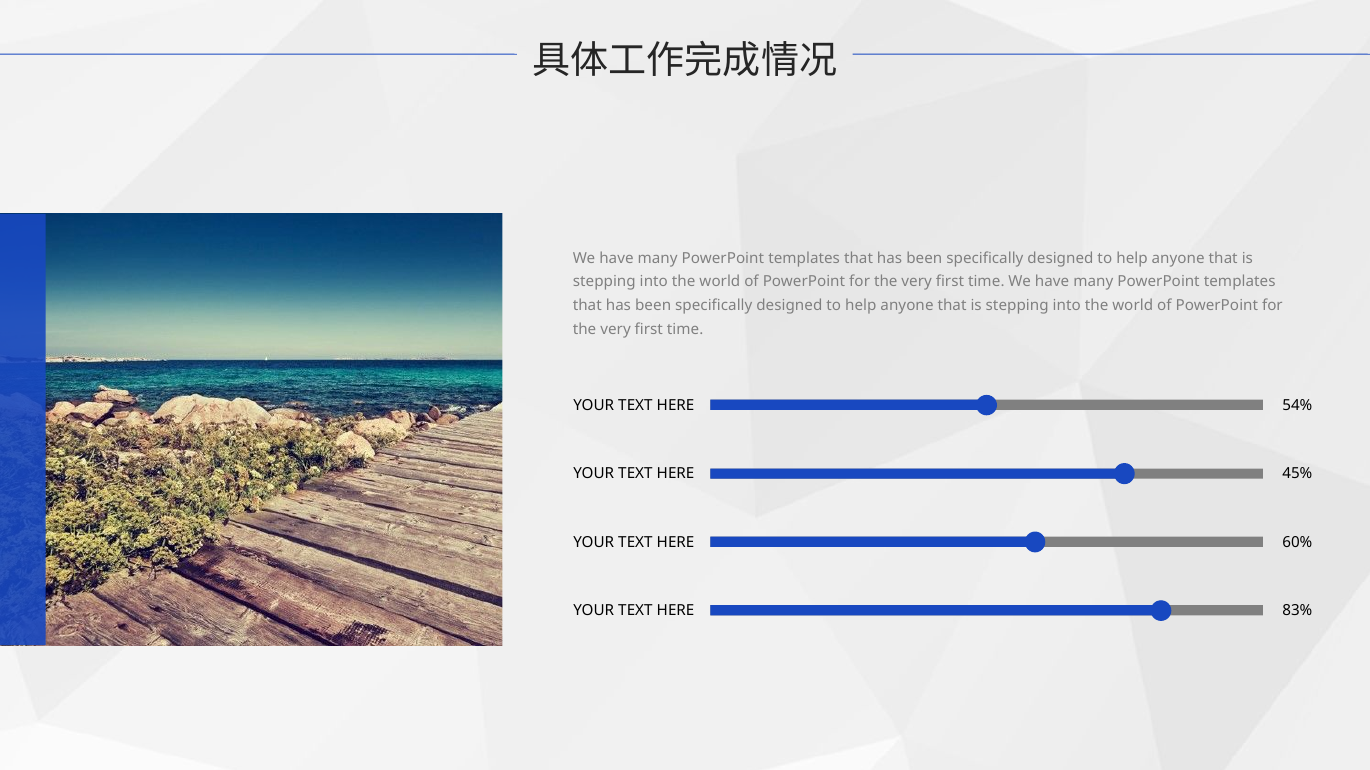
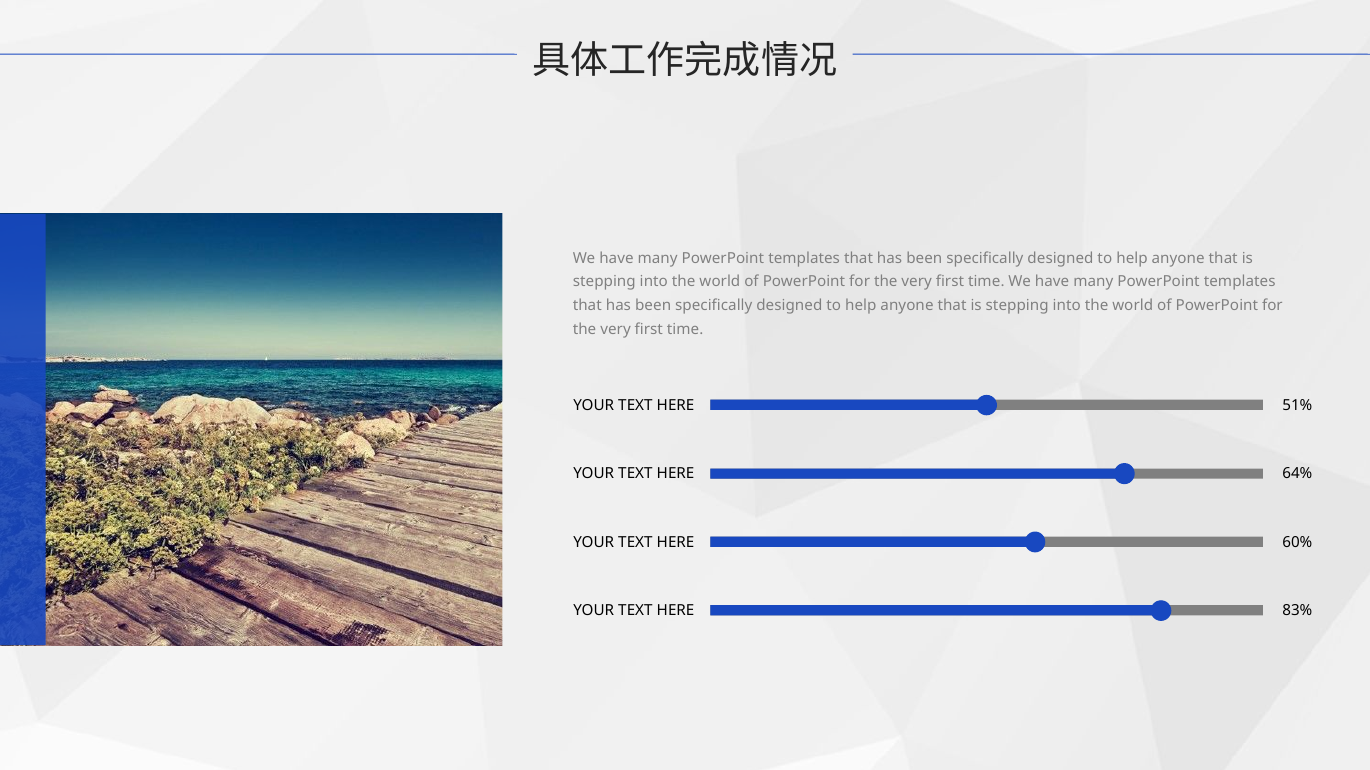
54%: 54% -> 51% (1297, 406)
45%: 45% -> 64% (1297, 474)
